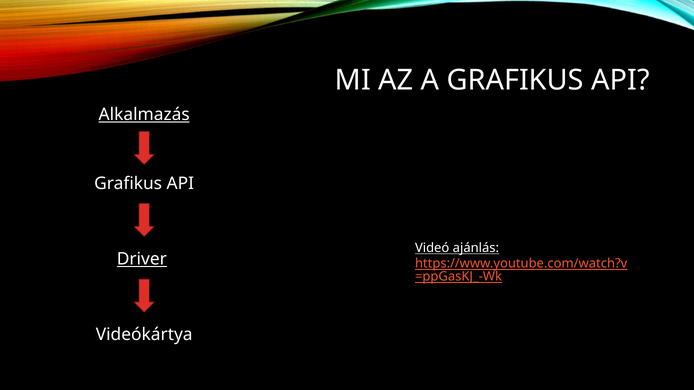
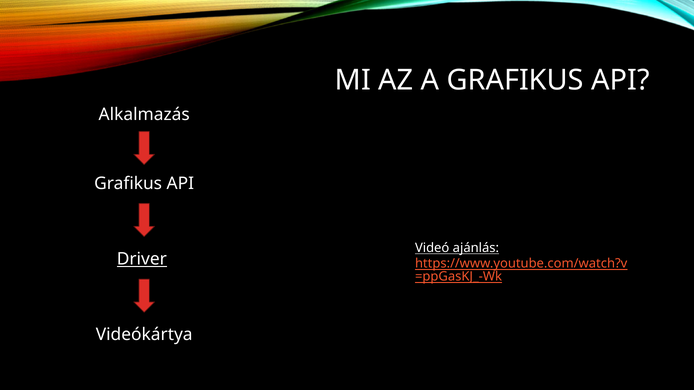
Alkalmazás underline: present -> none (144, 115)
